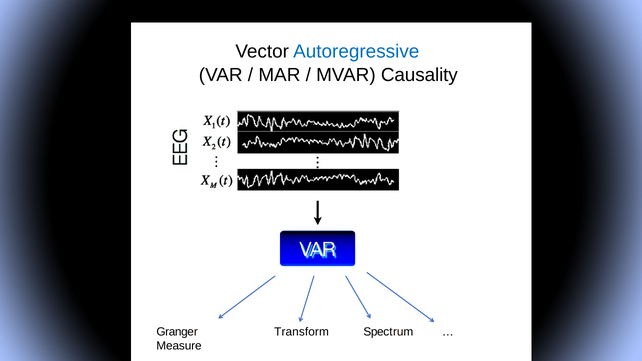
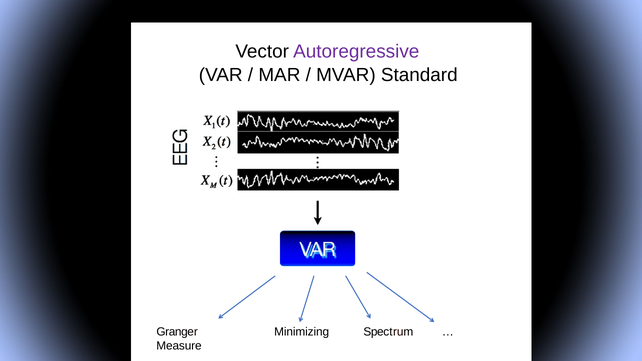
Autoregressive colour: blue -> purple (356, 52)
Causality: Causality -> Standard (419, 75)
Transform: Transform -> Minimizing (302, 332)
